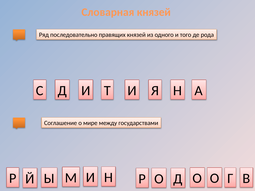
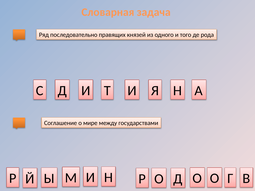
Словарная князей: князей -> задача (154, 12)
